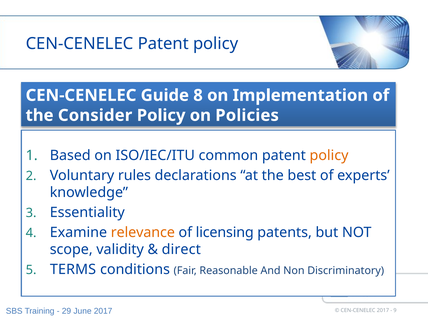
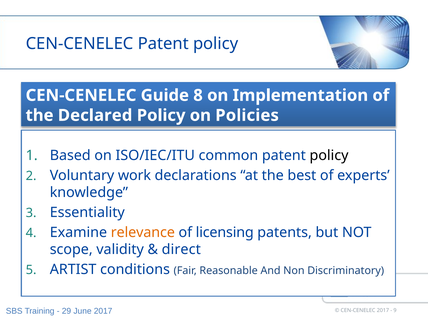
Consider: Consider -> Declared (95, 115)
policy colour: orange -> black (329, 155)
rules: rules -> work (134, 175)
TERMS: TERMS -> ARTIST (73, 270)
